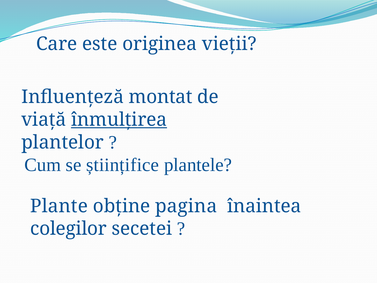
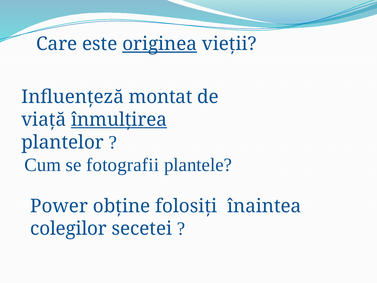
originea underline: none -> present (160, 44)
științifice: științifice -> fotografii (123, 165)
Plante: Plante -> Power (59, 206)
pagina: pagina -> folosiți (186, 206)
